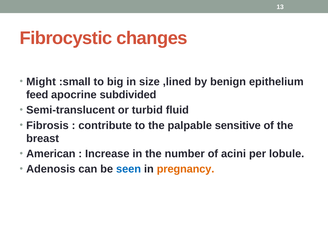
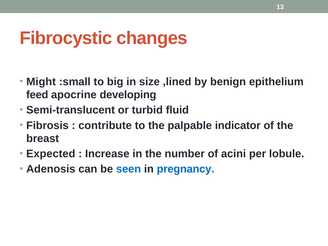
subdivided: subdivided -> developing (128, 95)
sensitive: sensitive -> indicator (238, 125)
American: American -> Expected (51, 154)
pregnancy colour: orange -> blue (186, 169)
